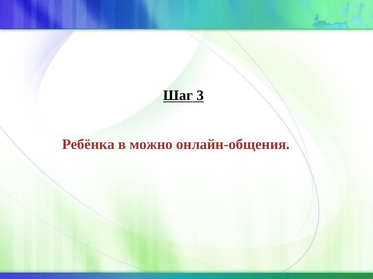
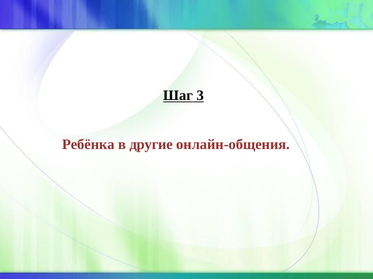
можно: можно -> другие (151, 145)
